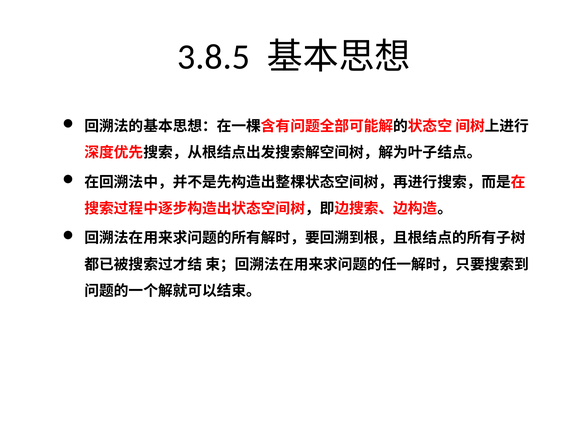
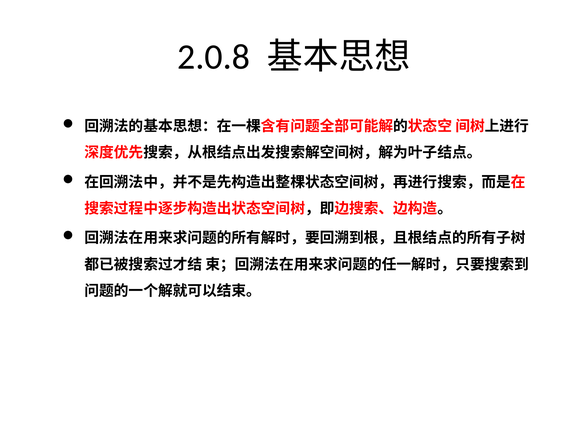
3.8.5: 3.8.5 -> 2.0.8 (214, 57)
